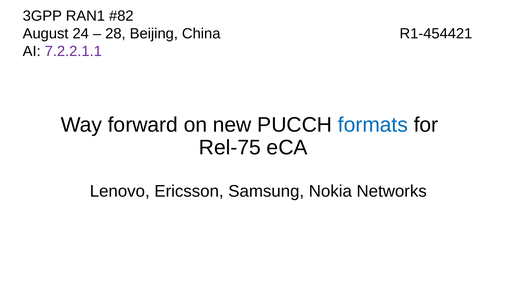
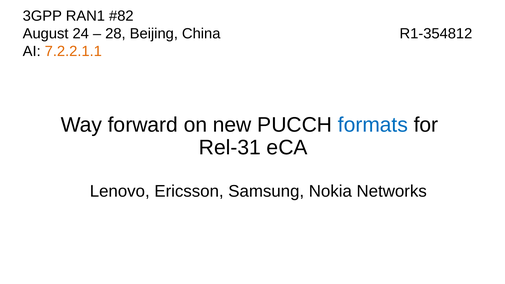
R1-454421: R1-454421 -> R1-354812 (436, 34)
7.2.2.1.1 colour: purple -> orange (73, 51)
Rel-75: Rel-75 -> Rel-31 (230, 148)
